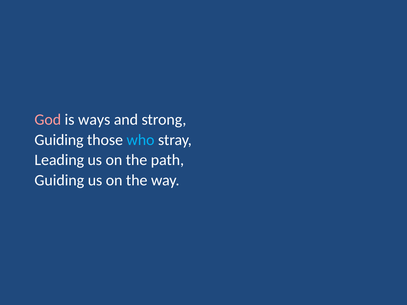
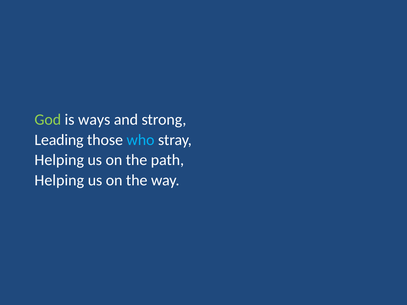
God colour: pink -> light green (48, 120)
Guiding: Guiding -> Leading (59, 140)
Leading: Leading -> Helping (59, 160)
Guiding: Guiding -> Helping (59, 180)
